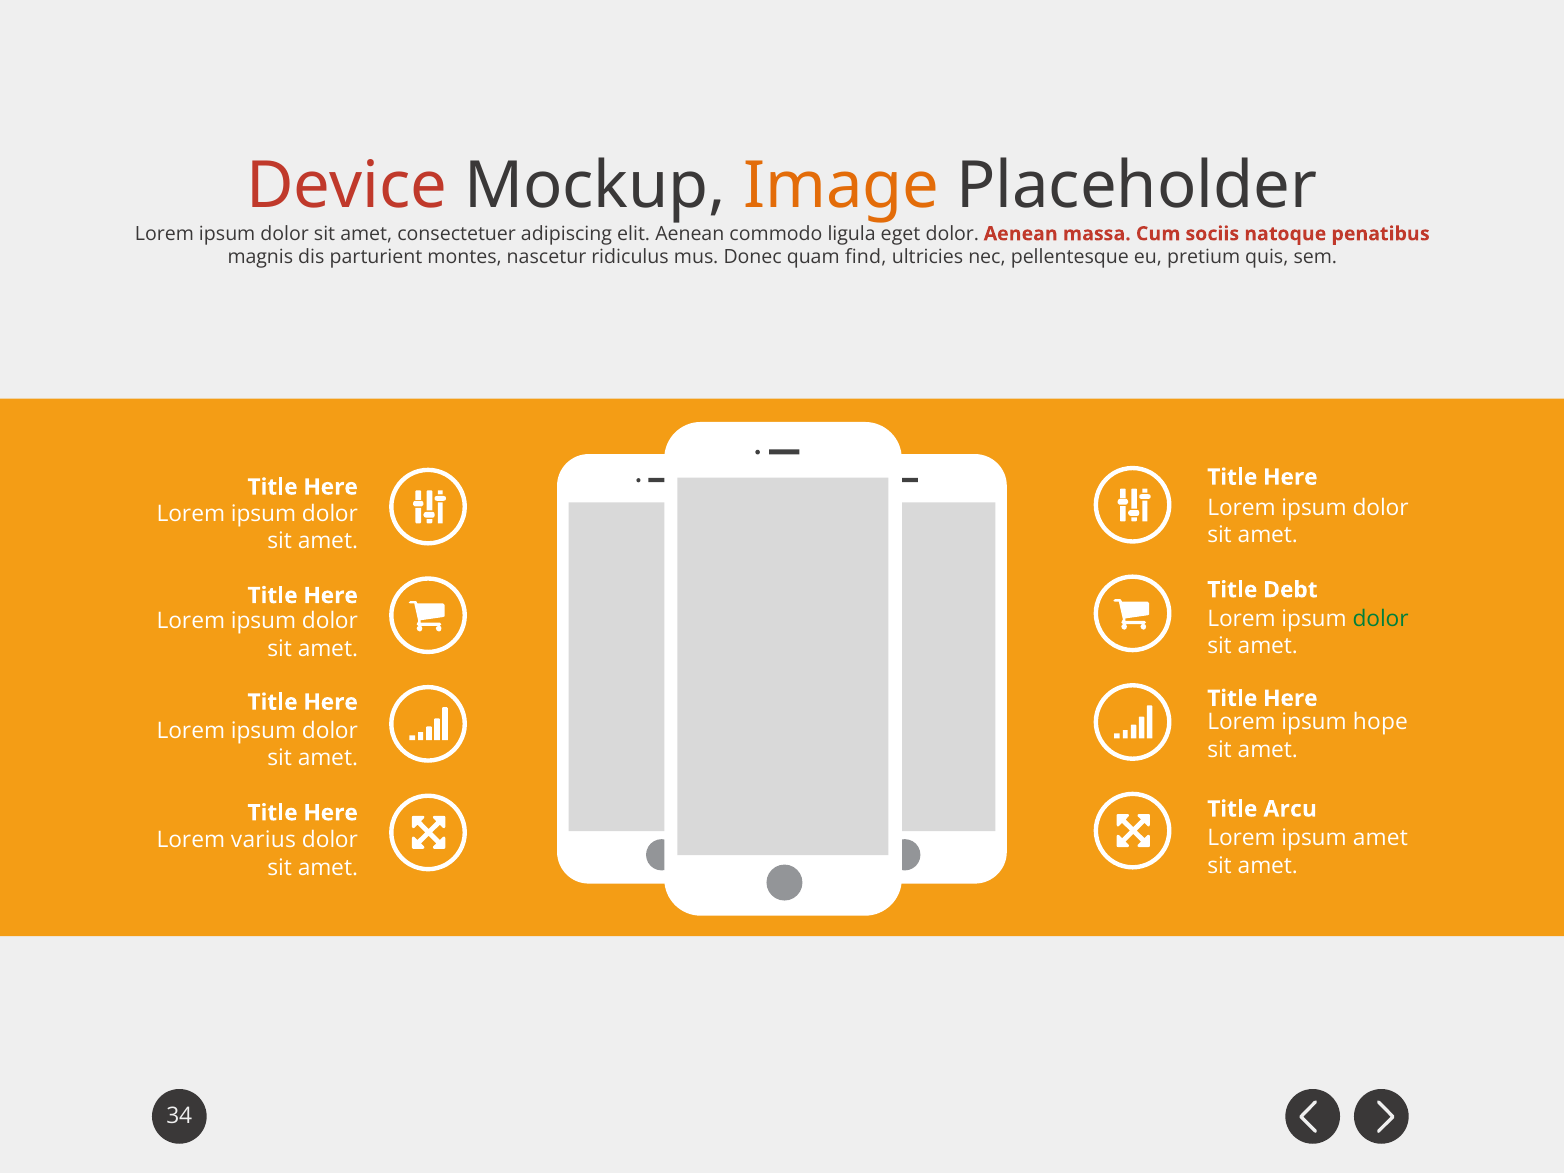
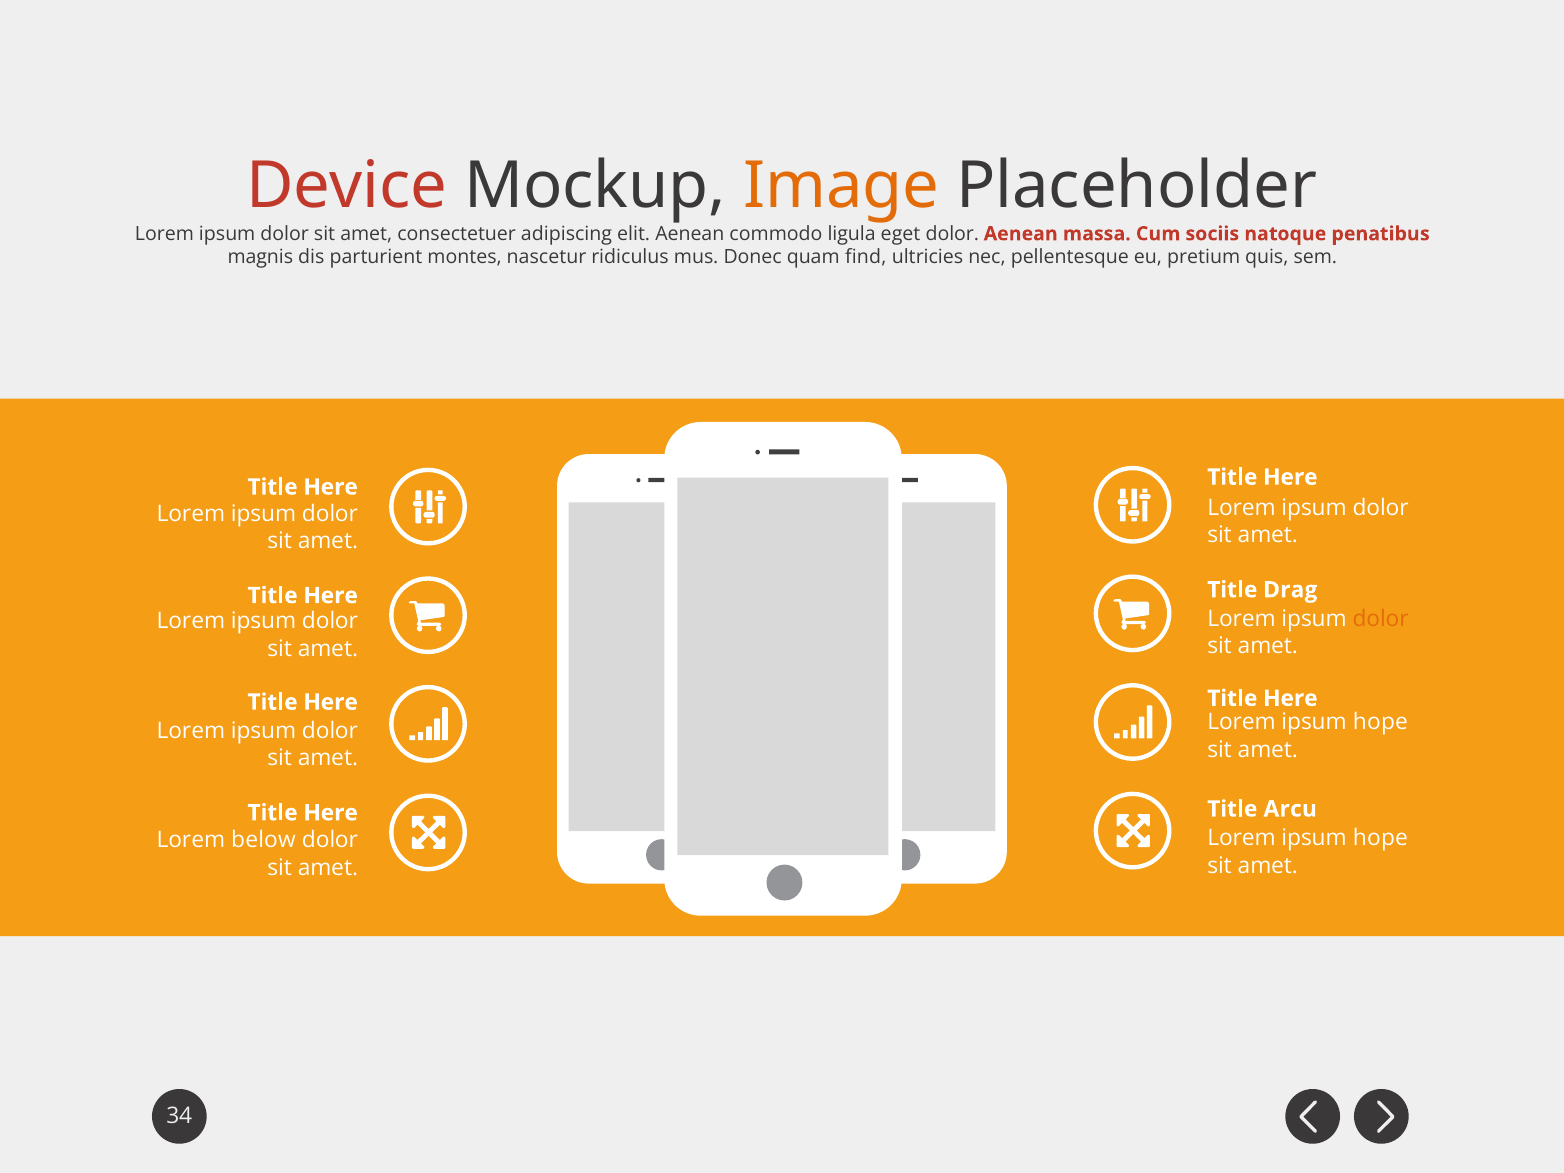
Debt: Debt -> Drag (1290, 590)
dolor colour: green -> orange (1381, 619)
amet: amet -> hope (1380, 838)
varius: varius -> below (263, 840)
